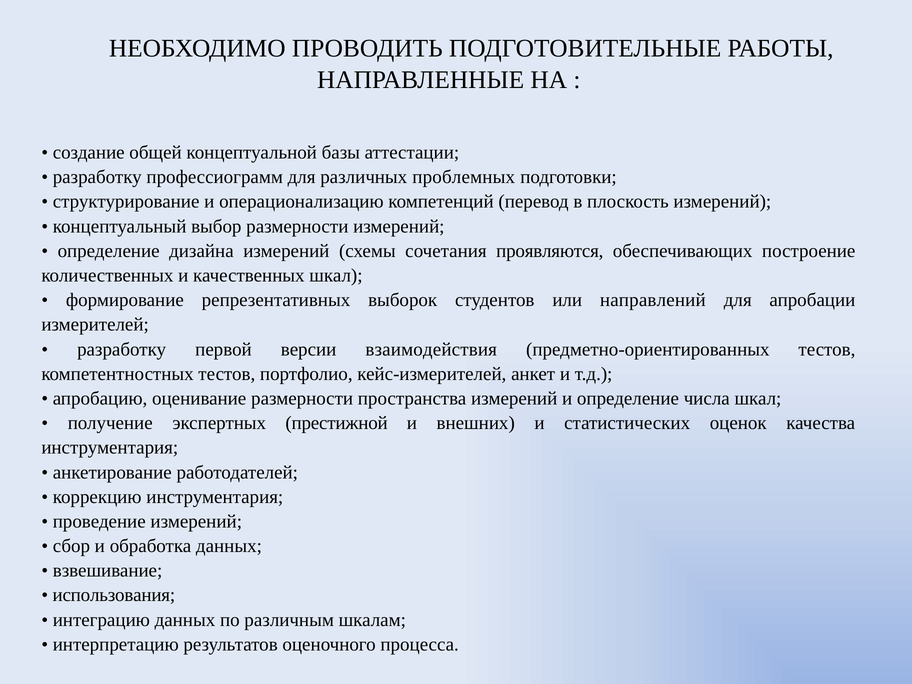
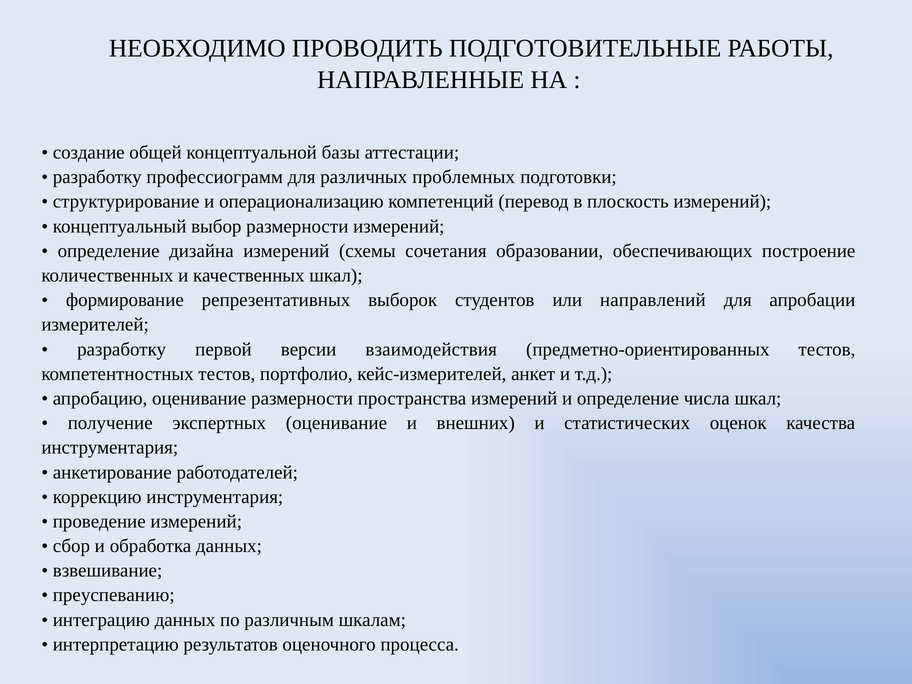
проявляются: проявляются -> образовании (550, 251)
экспертных престижной: престижной -> оценивание (336, 423)
использования: использования -> преуспеванию (114, 595)
